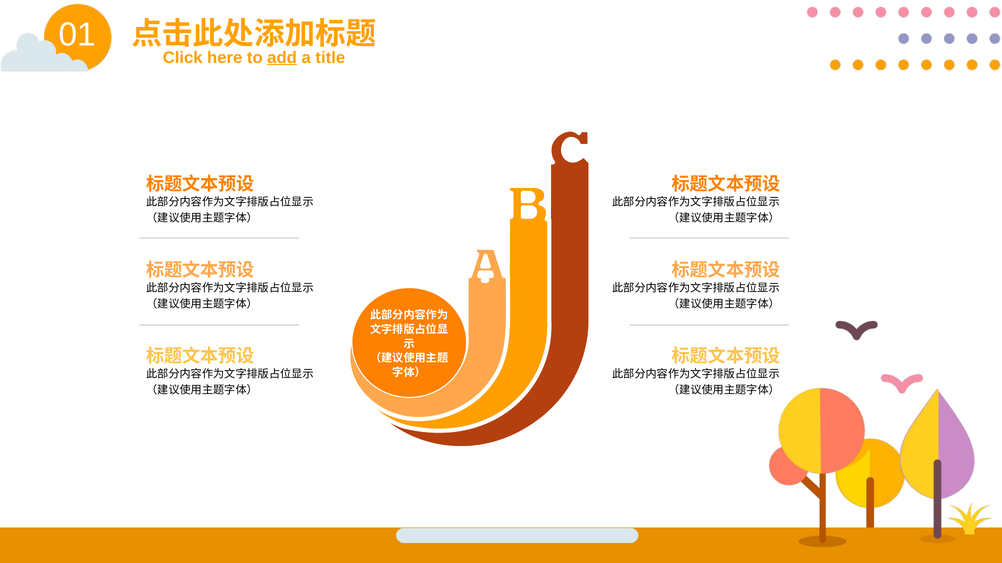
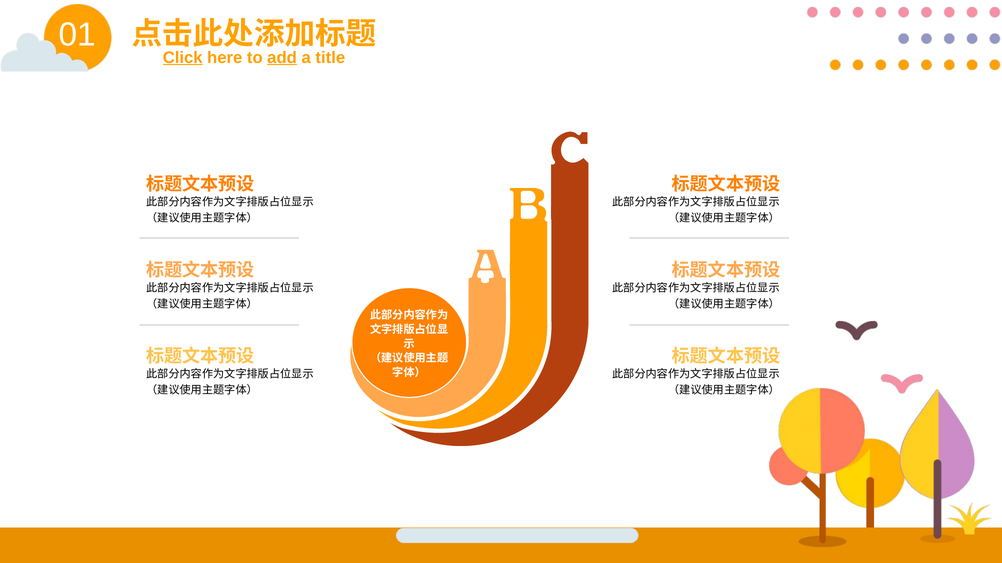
Click underline: none -> present (183, 58)
